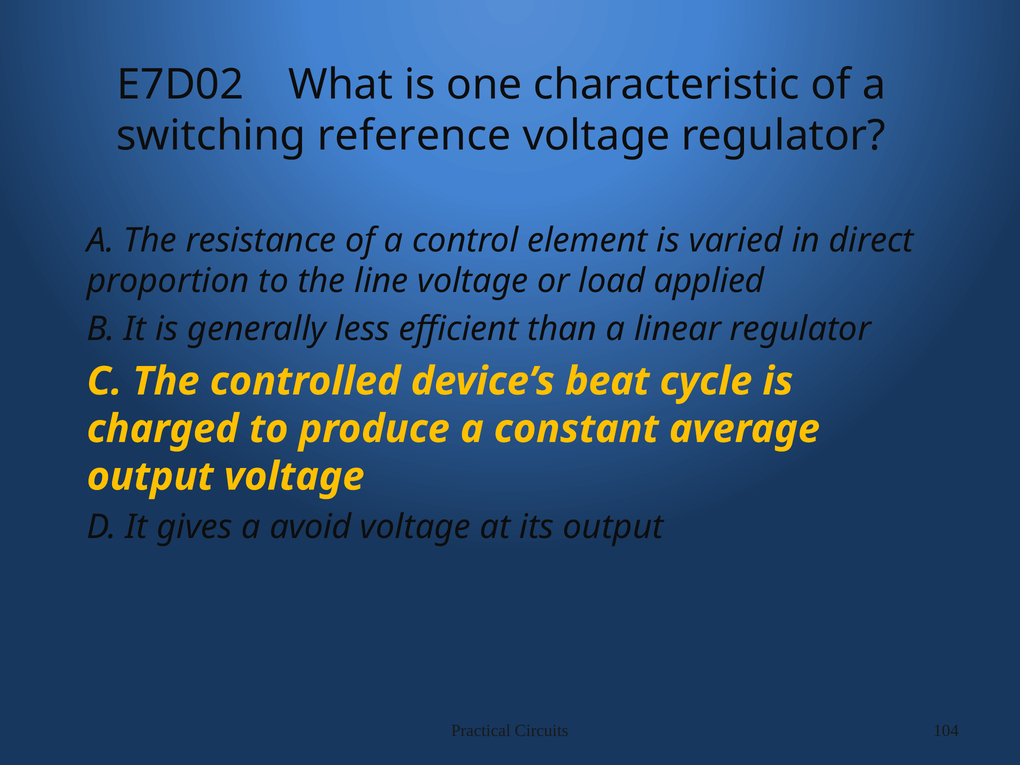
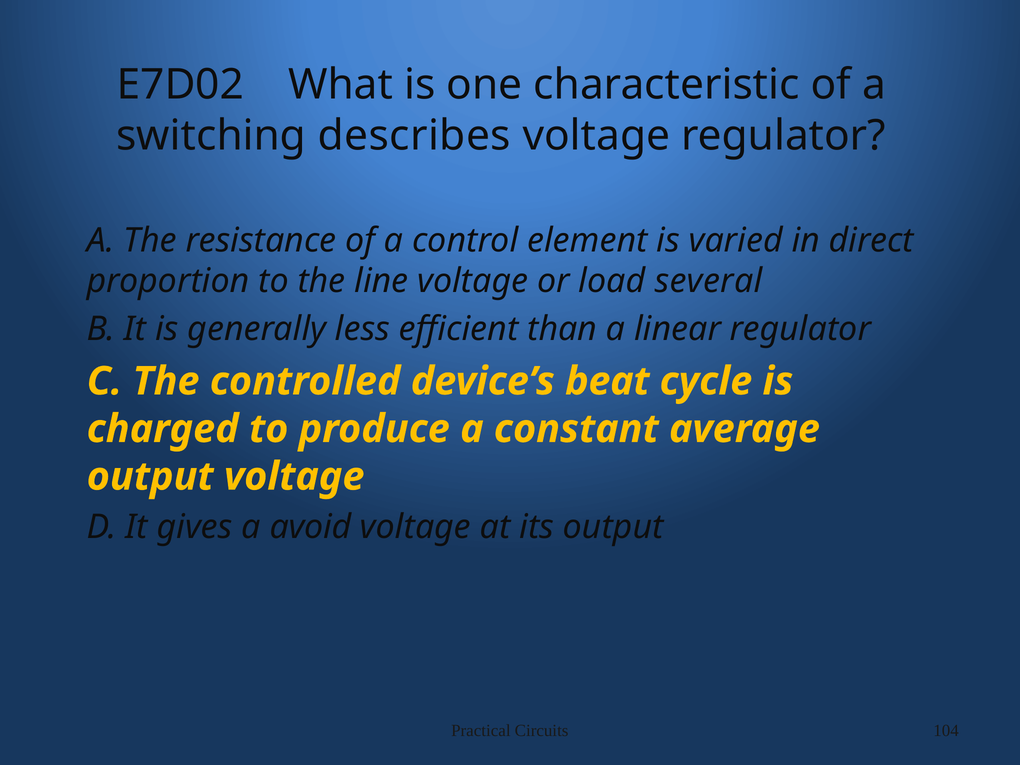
reference: reference -> describes (414, 136)
applied: applied -> several (709, 281)
